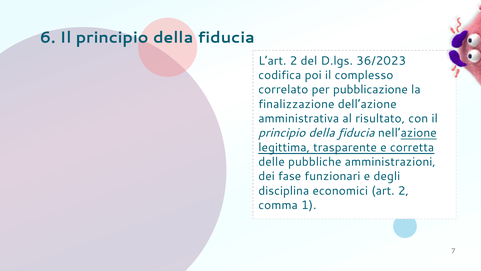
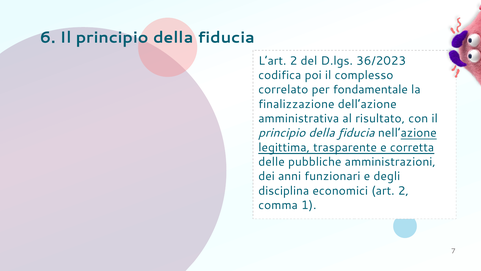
pubblicazione: pubblicazione -> fondamentale (370, 89)
fase: fase -> anni (290, 176)
